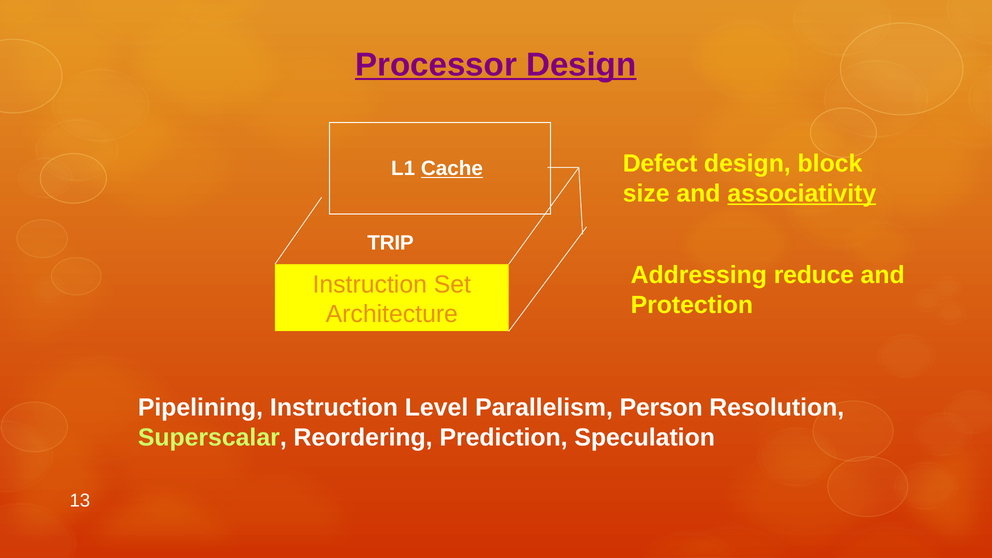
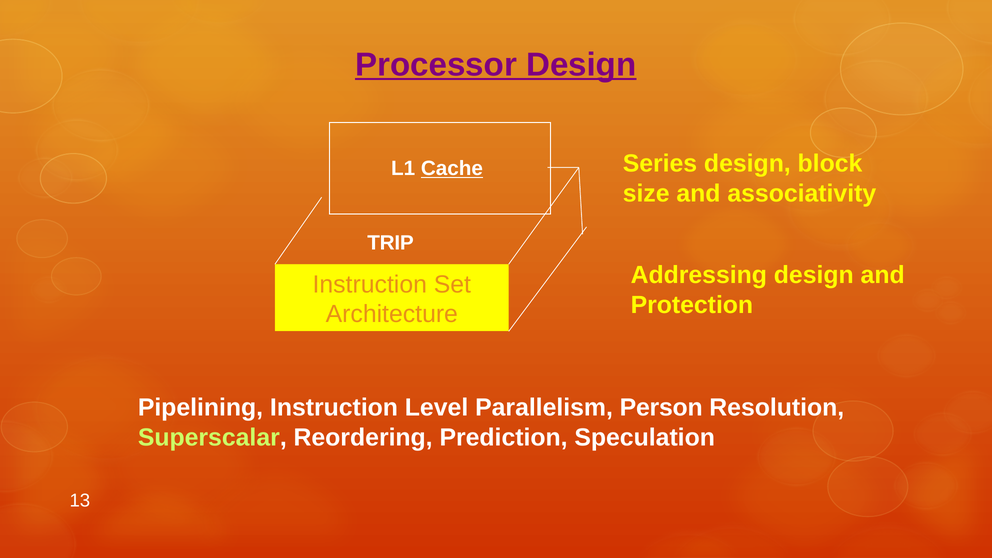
Defect: Defect -> Series (660, 164)
associativity underline: present -> none (802, 193)
Addressing reduce: reduce -> design (814, 275)
